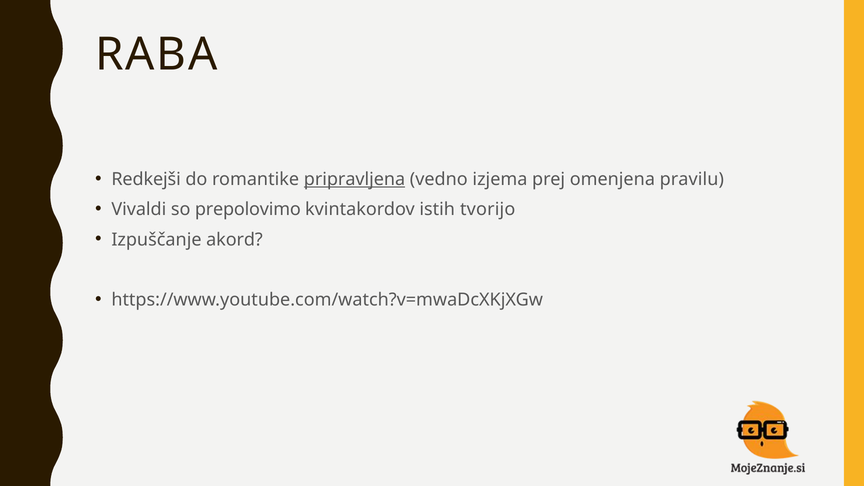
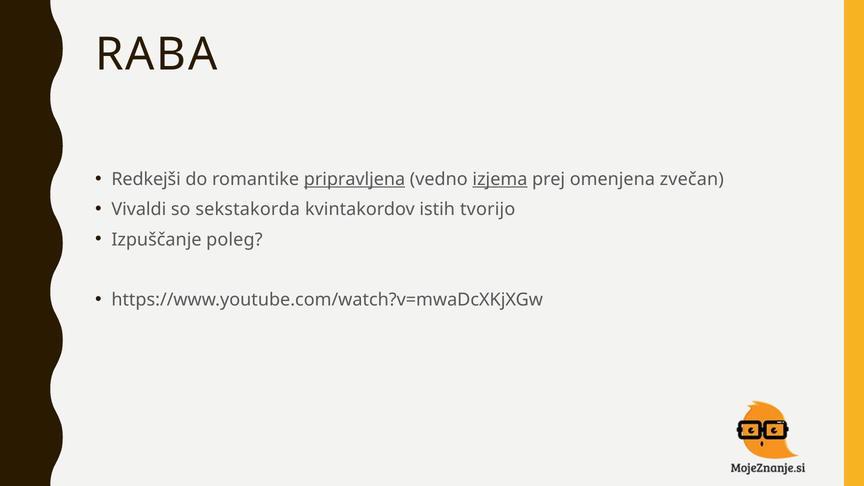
izjema underline: none -> present (500, 179)
pravilu: pravilu -> zvečan (692, 179)
prepolovimo: prepolovimo -> sekstakorda (248, 210)
akord: akord -> poleg (234, 240)
